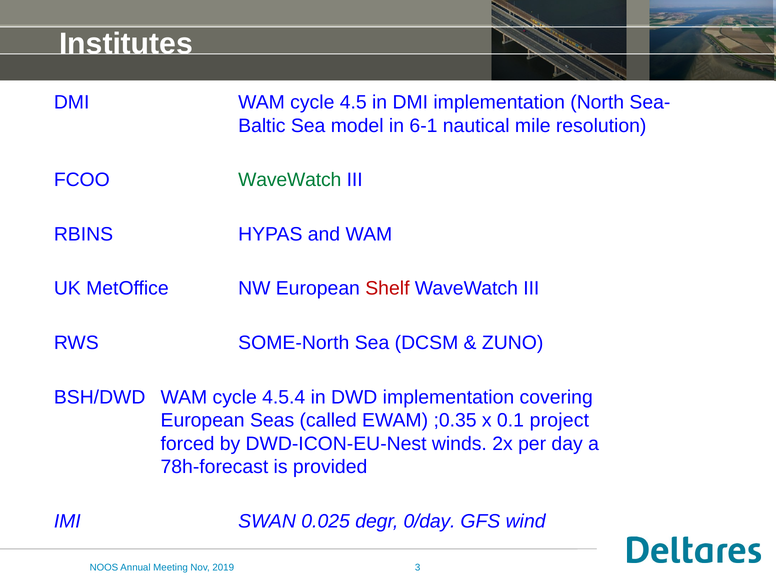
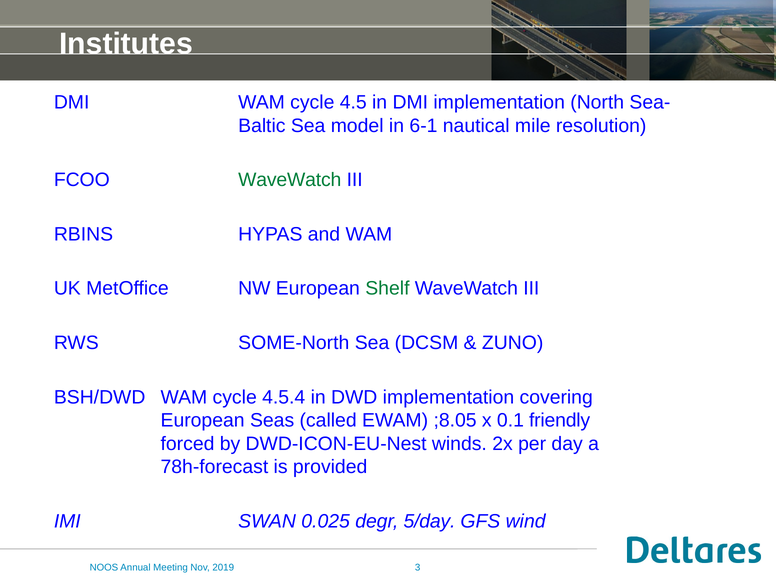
Shelf colour: red -> green (387, 289)
;0.35: ;0.35 -> ;8.05 (455, 420)
project: project -> friendly (560, 420)
0/day: 0/day -> 5/day (430, 521)
